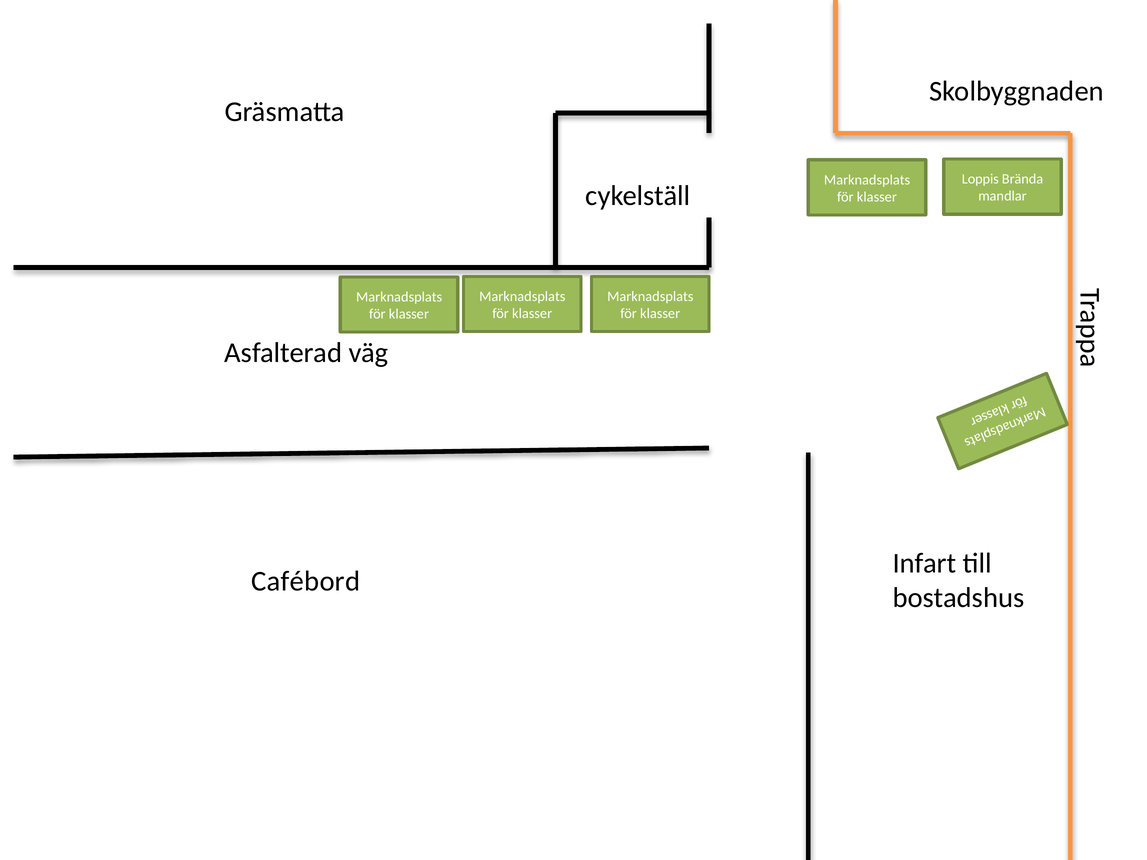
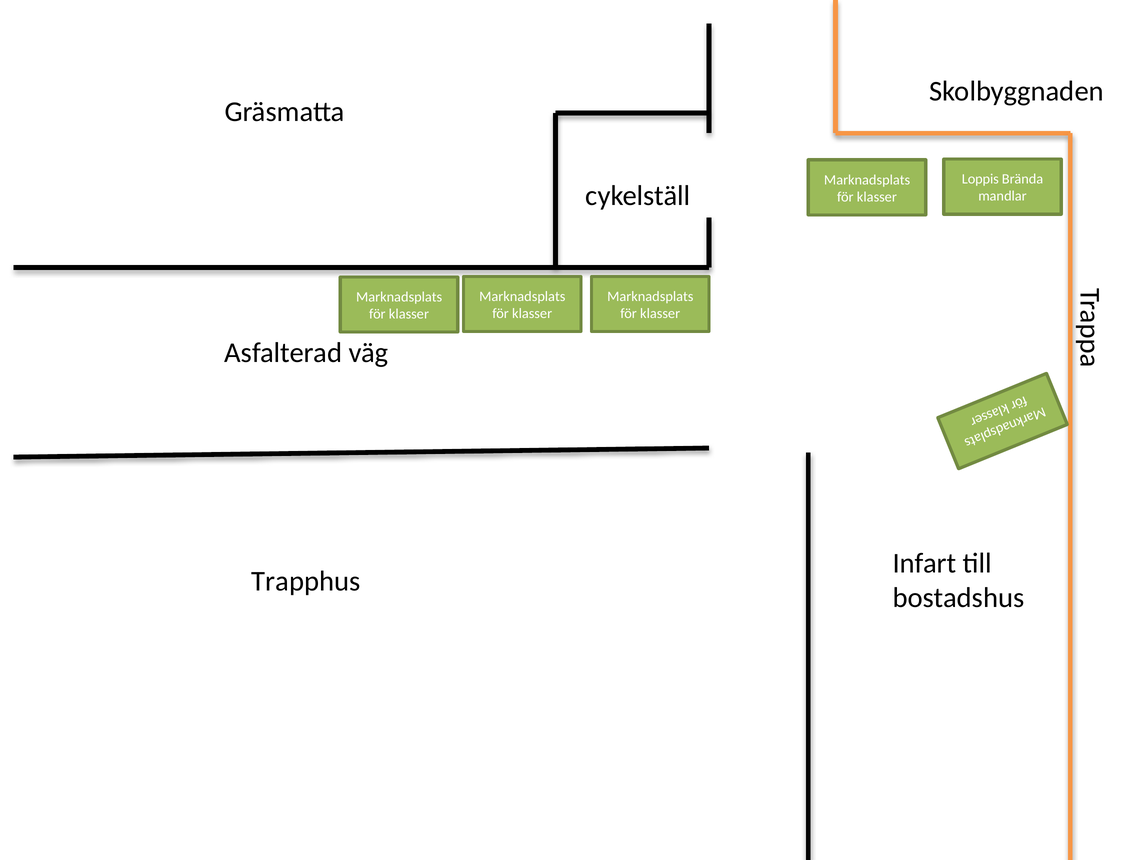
Cafébord: Cafébord -> Trapphus (306, 581)
